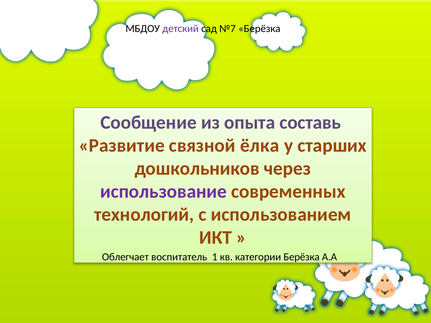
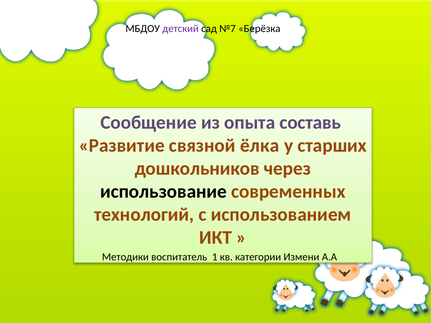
использование colour: purple -> black (163, 192)
Облегчает: Облегчает -> Методики (125, 257)
категории Берёзка: Берёзка -> Измени (301, 257)
